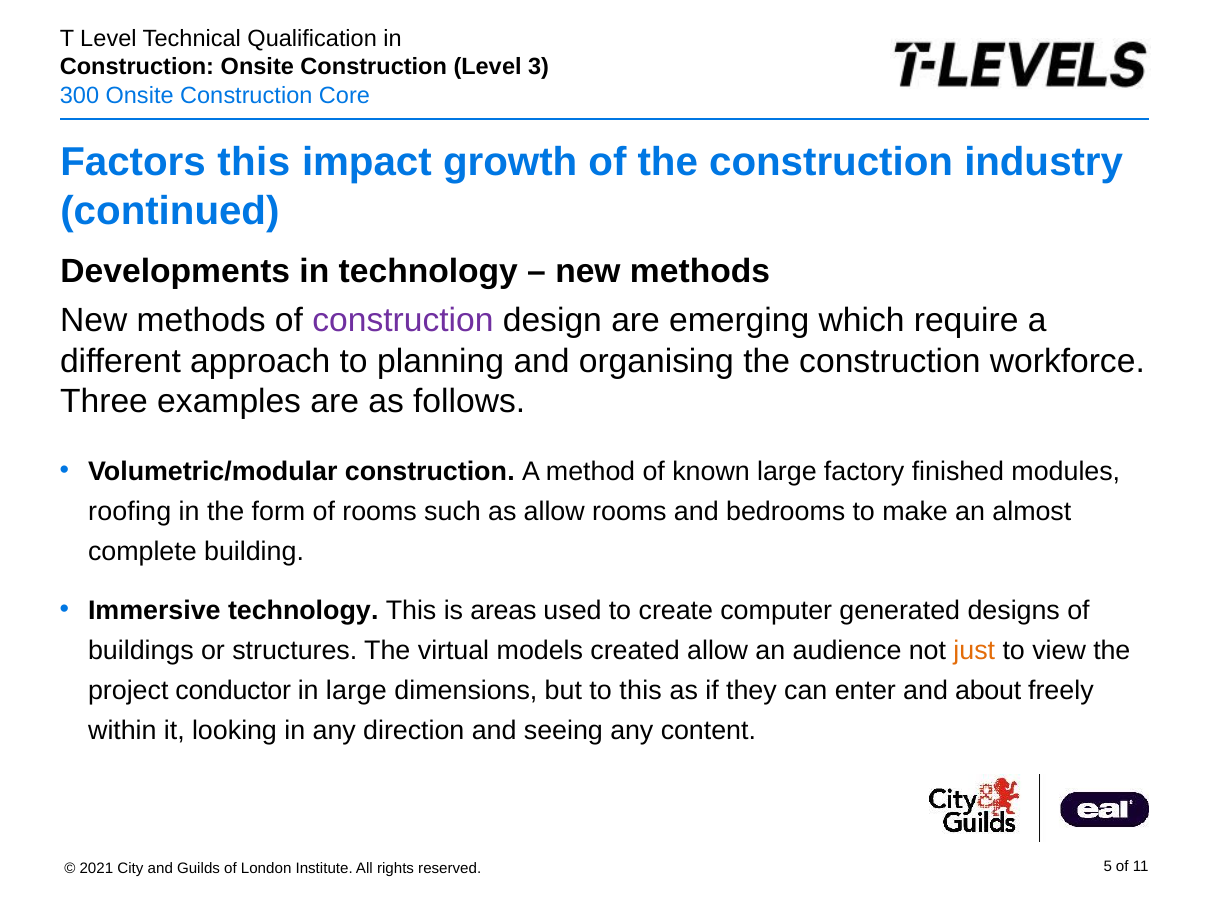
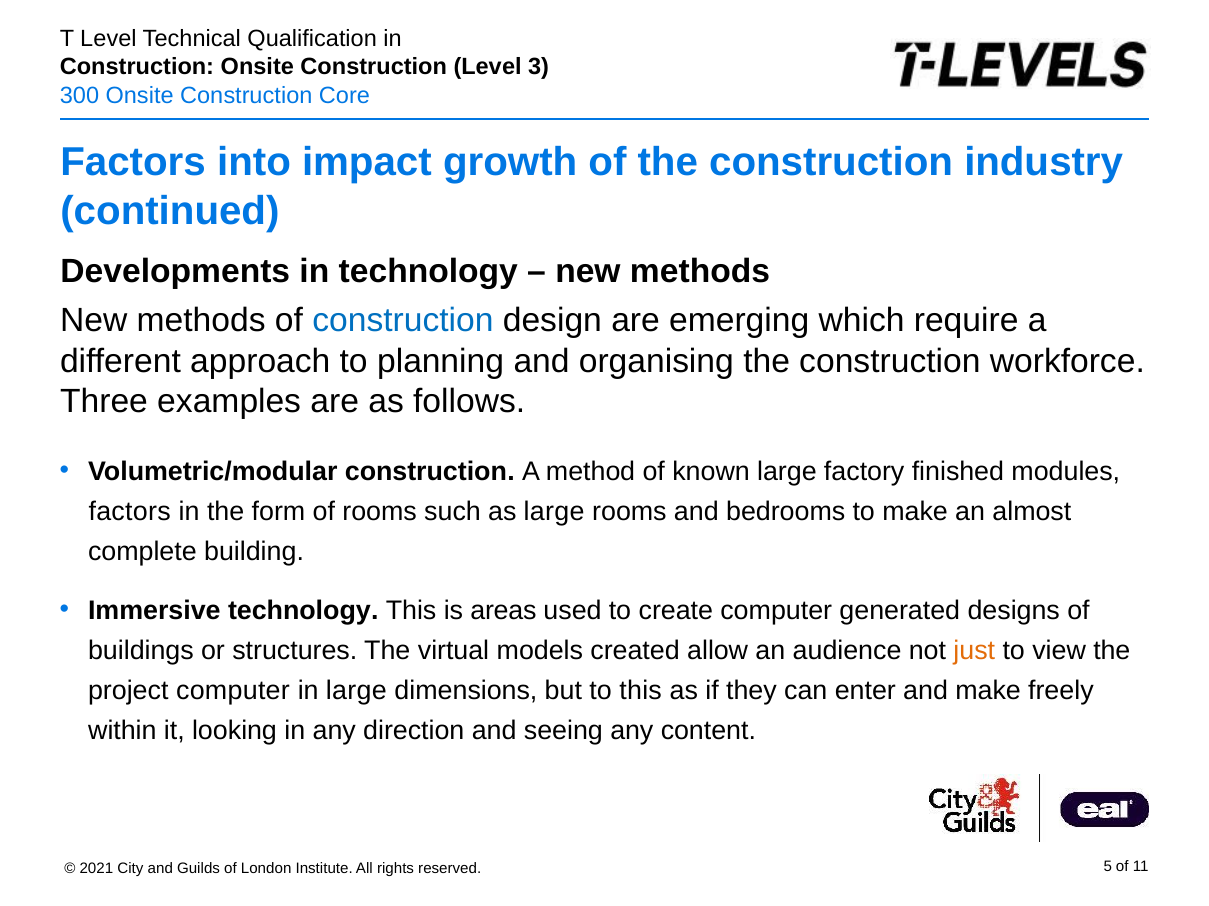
Factors this: this -> into (254, 163)
construction colour: purple -> blue (403, 321)
roofing: roofing -> factors (130, 512)
as allow: allow -> large (554, 512)
project conductor: conductor -> computer (233, 691)
and about: about -> make (988, 691)
